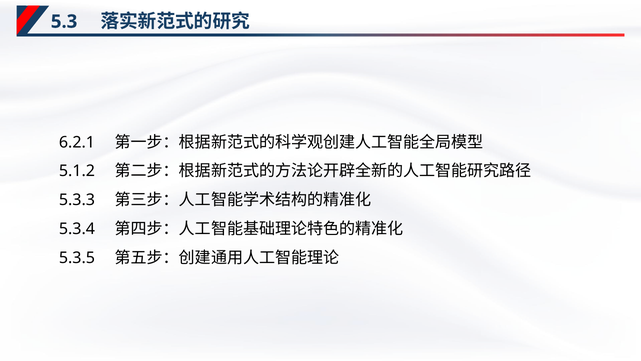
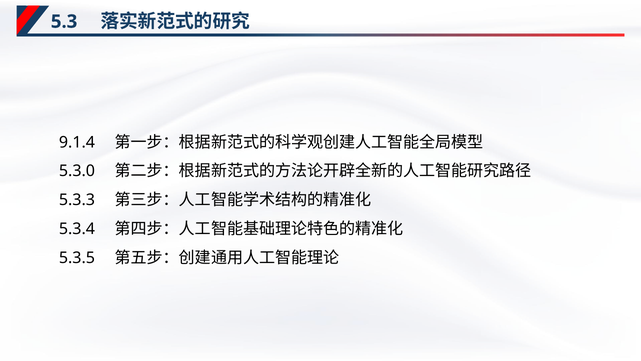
6.2.1: 6.2.1 -> 9.1.4 (77, 142)
5.1.2: 5.1.2 -> 5.3.0 (77, 171)
